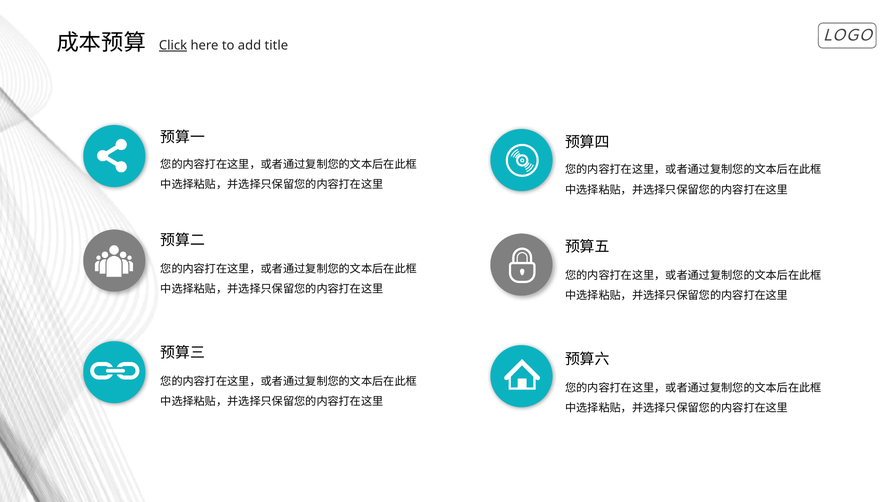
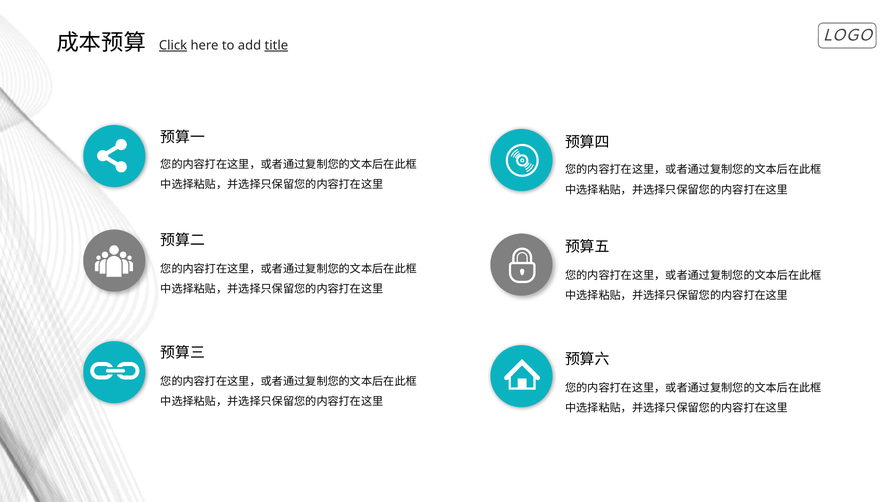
title underline: none -> present (276, 46)
